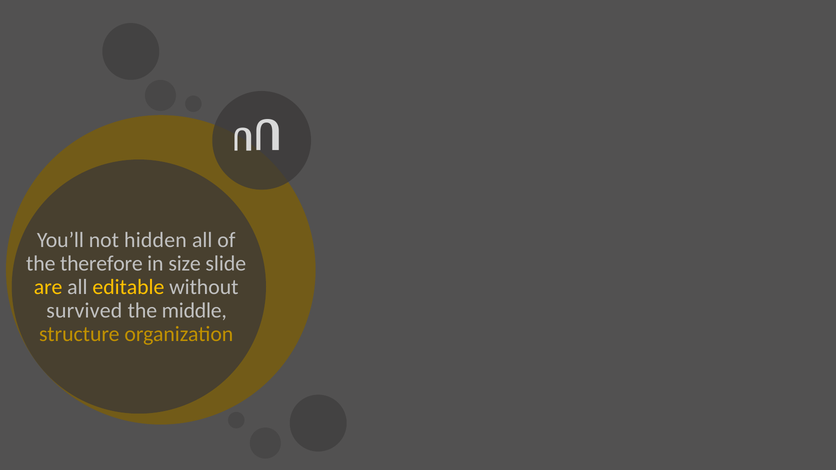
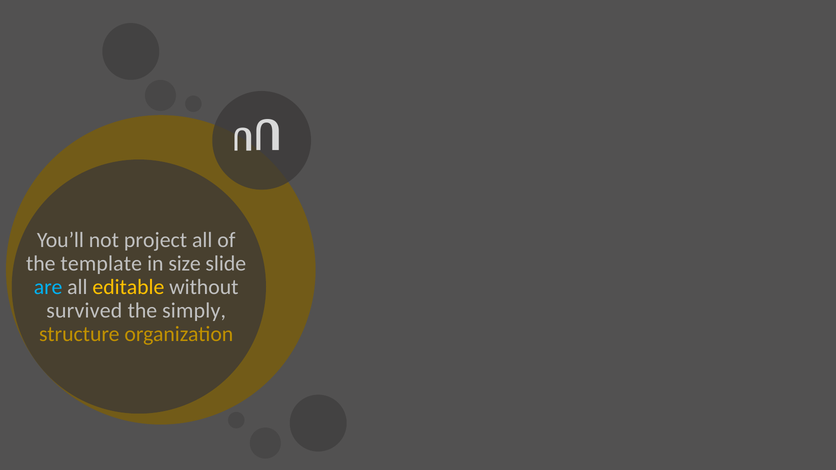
hidden: hidden -> project (156, 240)
therefore: therefore -> template (101, 264)
are colour: yellow -> light blue (48, 287)
middle: middle -> simply (194, 311)
